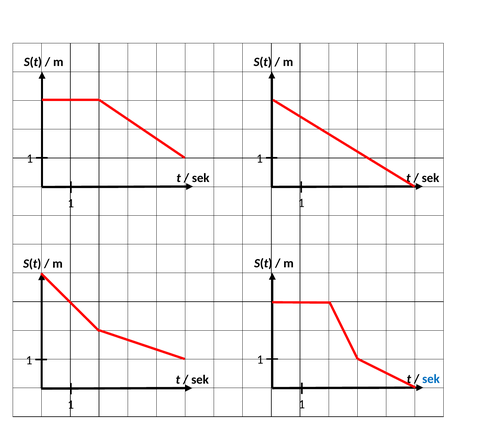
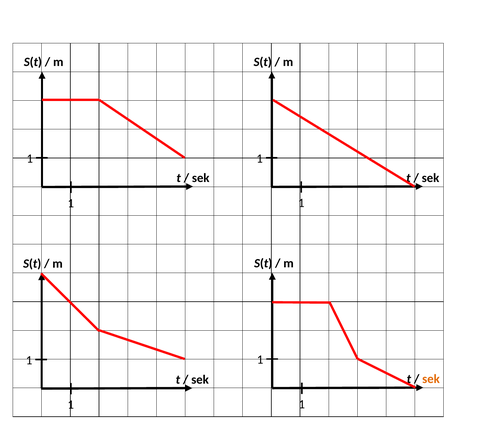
sek colour: blue -> orange (431, 379)
